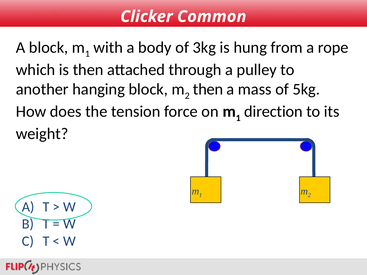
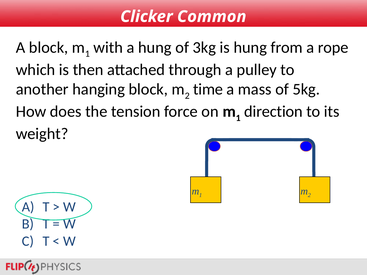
a body: body -> hung (155, 48)
then: then -> time (208, 89)
